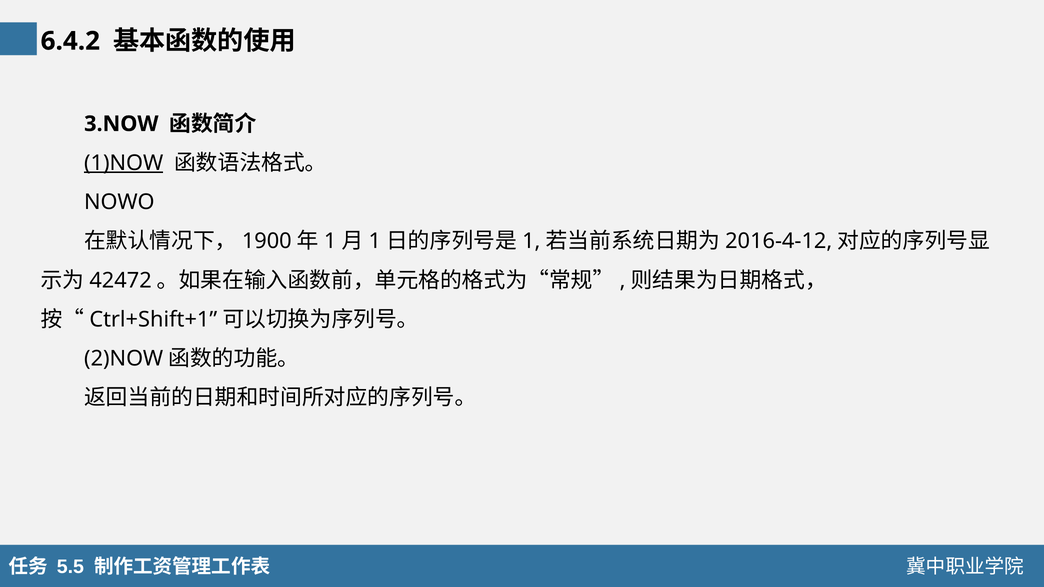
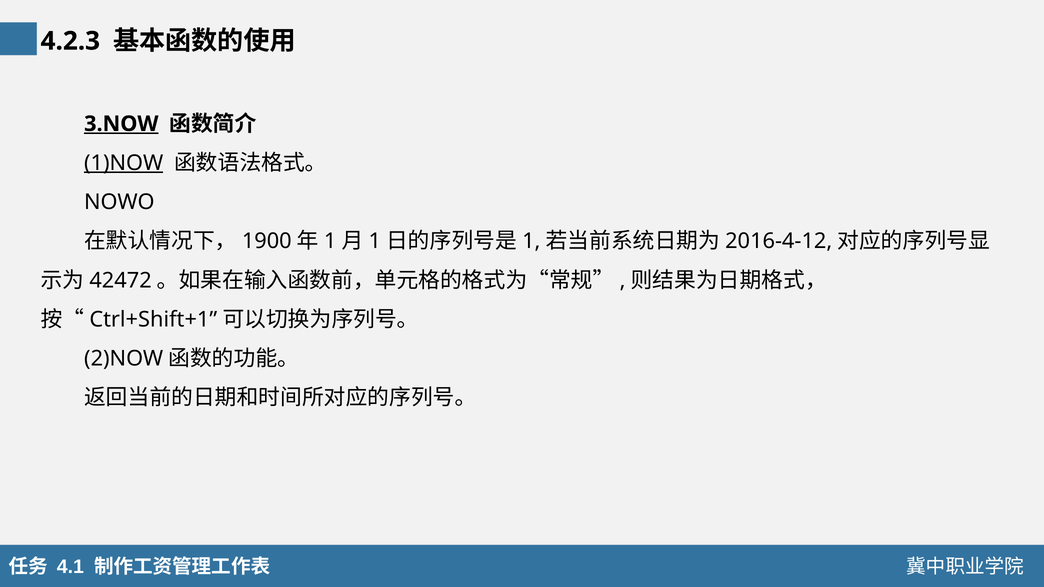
6.4.2: 6.4.2 -> 4.2.3 (70, 41)
3.NOW underline: none -> present (121, 124)
5.5: 5.5 -> 4.1 (70, 567)
